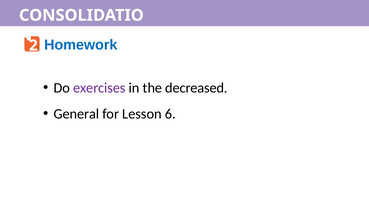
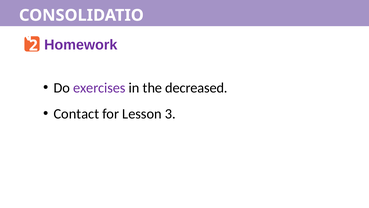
Homework colour: blue -> purple (81, 45)
General: General -> Contact (76, 114)
6: 6 -> 3 (170, 114)
